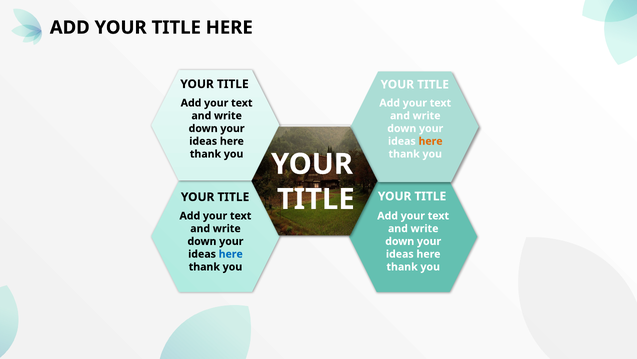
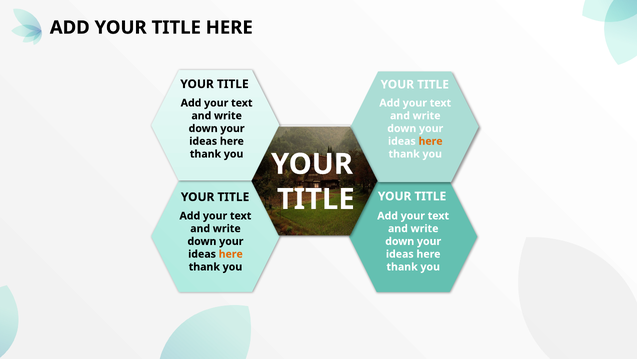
here colour: blue -> orange (231, 254)
